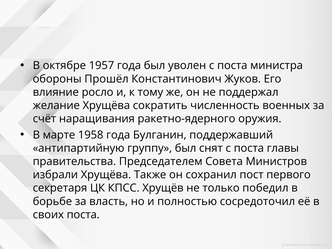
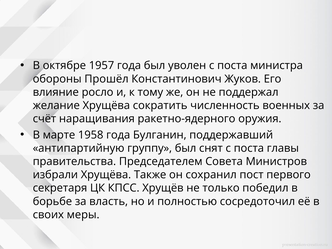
своих поста: поста -> меры (83, 215)
